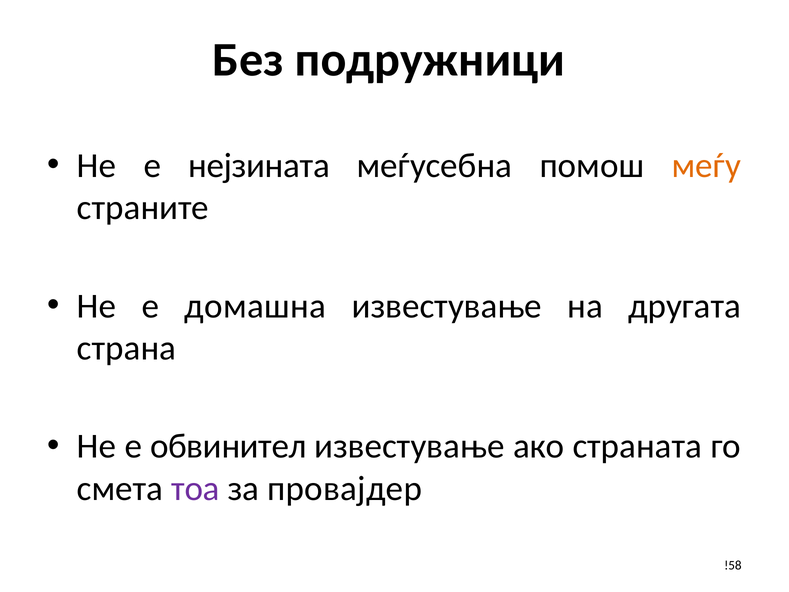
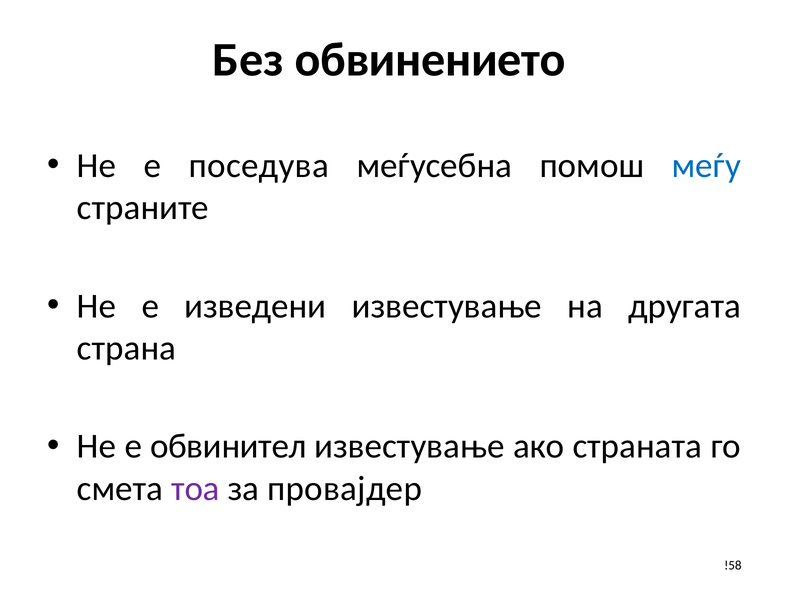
подружници: подружници -> обвинението (430, 60)
нејзината: нејзината -> поседува (259, 166)
меѓу colour: orange -> blue (706, 166)
домашна: домашна -> изведени (255, 306)
